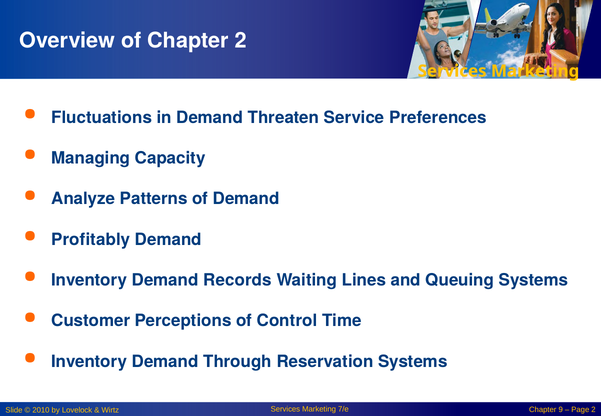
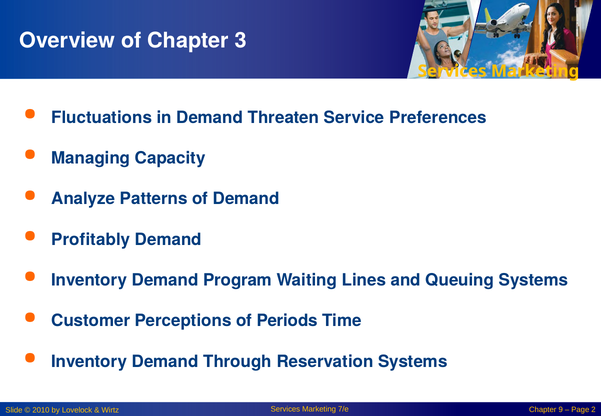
Chapter 2: 2 -> 3 (241, 41)
Records: Records -> Program (238, 280)
Control: Control -> Periods (287, 321)
